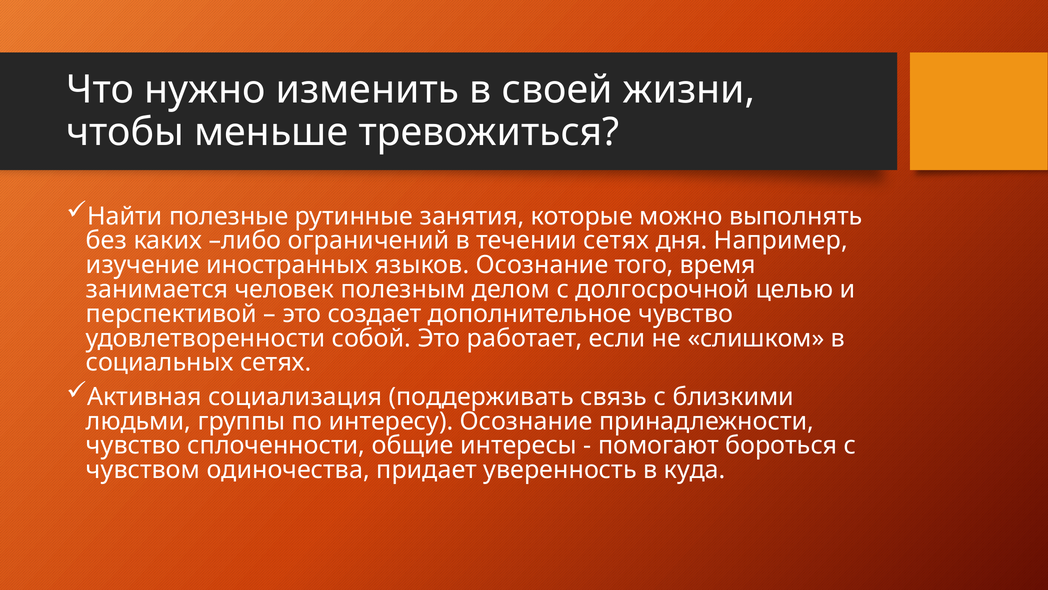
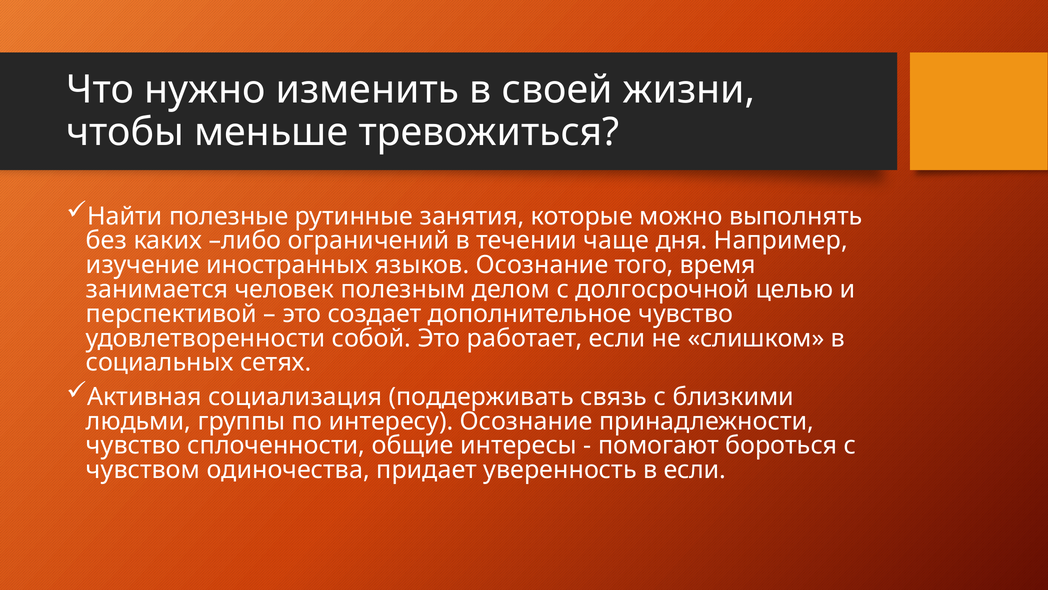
течении сетях: сетях -> чаще (616, 240)
в куда: куда -> если (695, 470)
